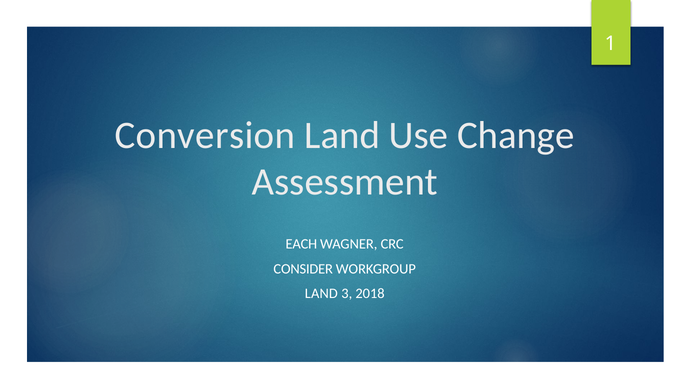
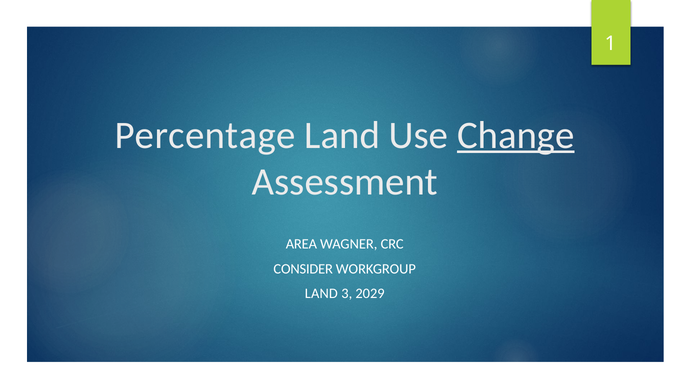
Conversion: Conversion -> Percentage (205, 135)
Change underline: none -> present (516, 135)
EACH: EACH -> AREA (301, 244)
2018: 2018 -> 2029 (370, 293)
